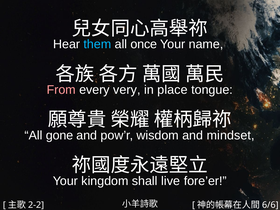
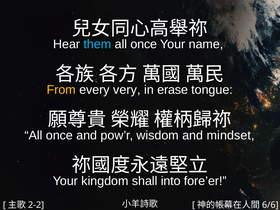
From colour: pink -> yellow (61, 90)
place: place -> erase (173, 90)
gone: gone -> once (59, 135)
live: live -> into (171, 181)
